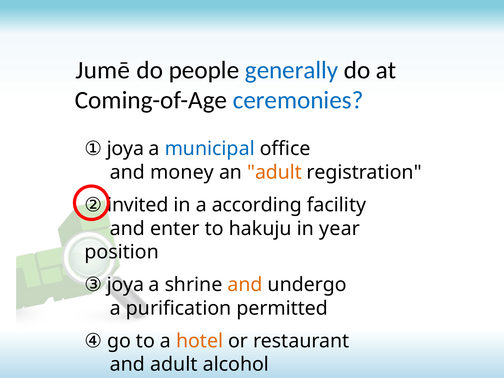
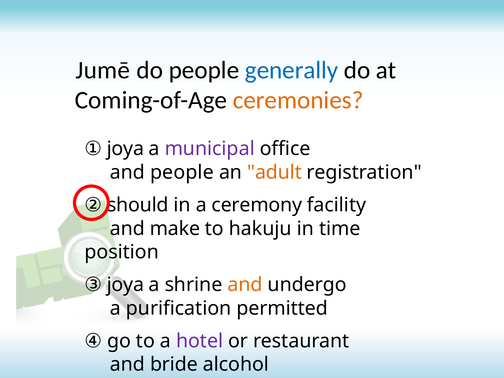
ceremonies colour: blue -> orange (298, 100)
municipal colour: blue -> purple (210, 149)
and money: money -> people (182, 172)
invited: invited -> should (138, 205)
according: according -> ceremony (257, 205)
enter: enter -> make (175, 229)
year: year -> time (340, 229)
hotel colour: orange -> purple (200, 341)
and adult: adult -> bride (174, 364)
